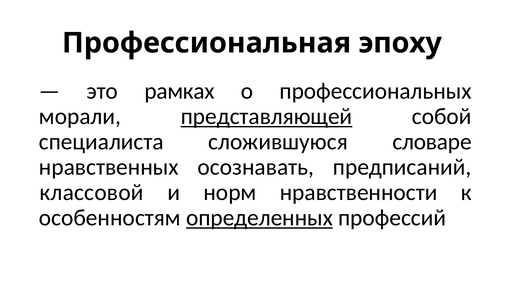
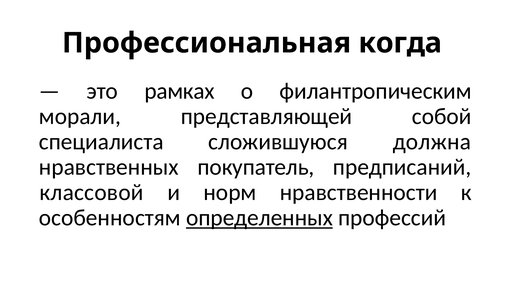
эпоху: эпоху -> когда (400, 43)
профессиональных: профессиональных -> филантропическим (376, 91)
представляющей underline: present -> none (267, 116)
словаре: словаре -> должна (432, 142)
осознавать: осознавать -> покупатель (256, 167)
